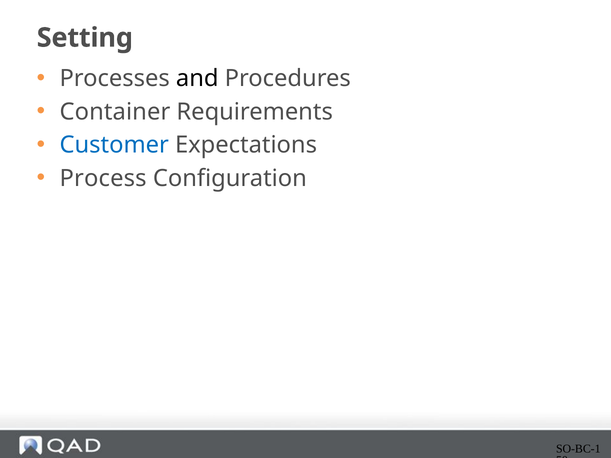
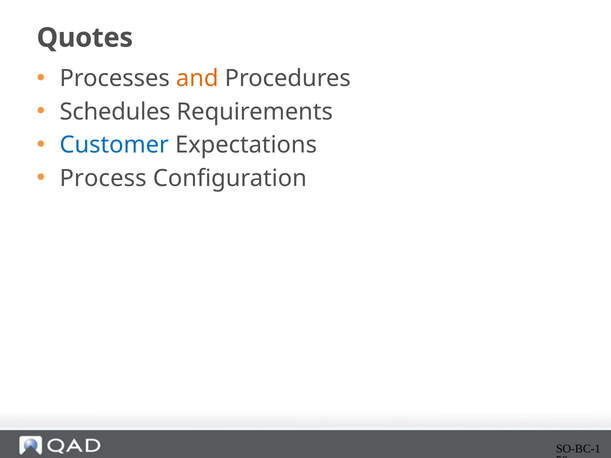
Setting: Setting -> Quotes (85, 38)
and colour: black -> orange (197, 79)
Container: Container -> Schedules (115, 112)
